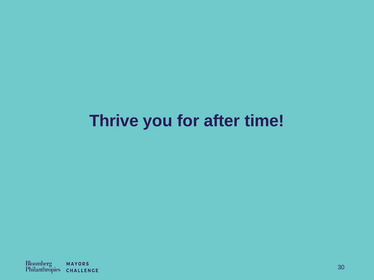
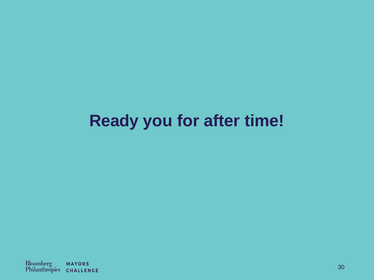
Thrive: Thrive -> Ready (114, 121)
